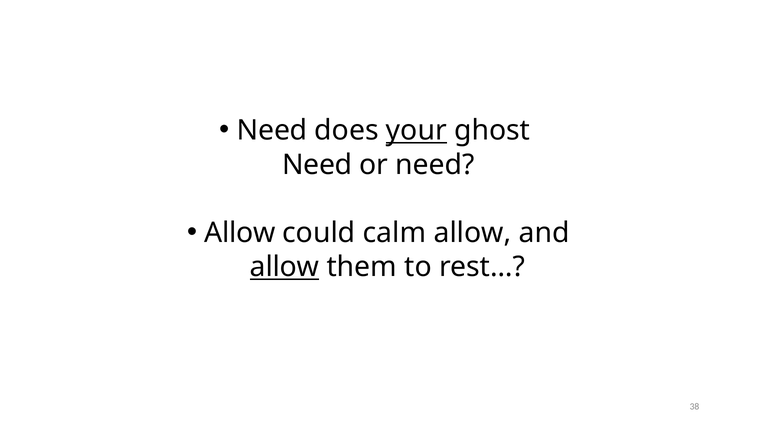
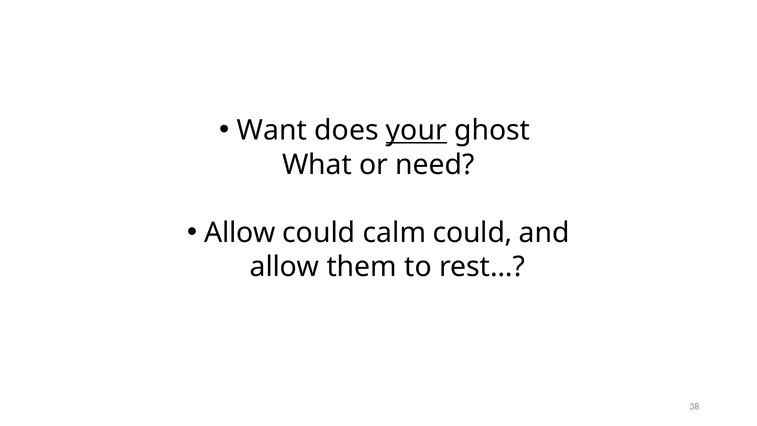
Need: Need -> Want (272, 131)
Need: Need -> What (317, 165)
calm allow: allow -> could (473, 233)
allow underline: present -> none (285, 267)
